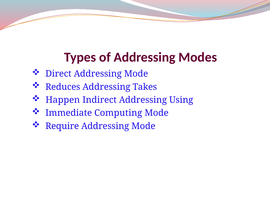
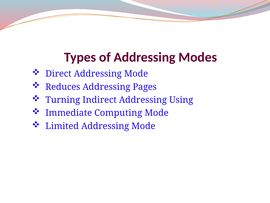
Takes: Takes -> Pages (145, 87)
Happen: Happen -> Turning (63, 100)
Require: Require -> Limited (62, 126)
